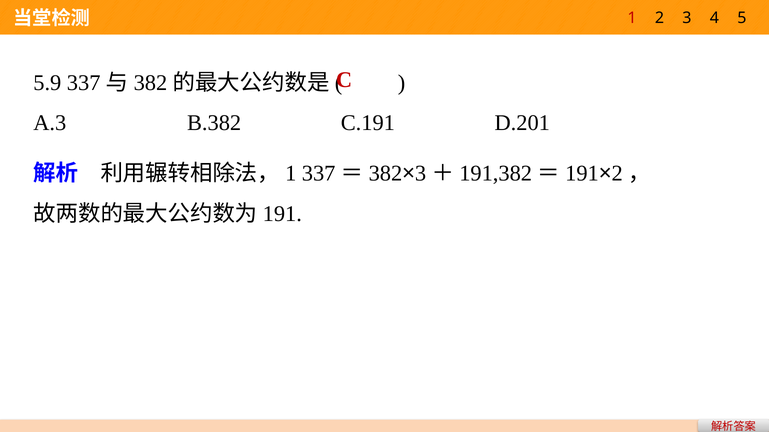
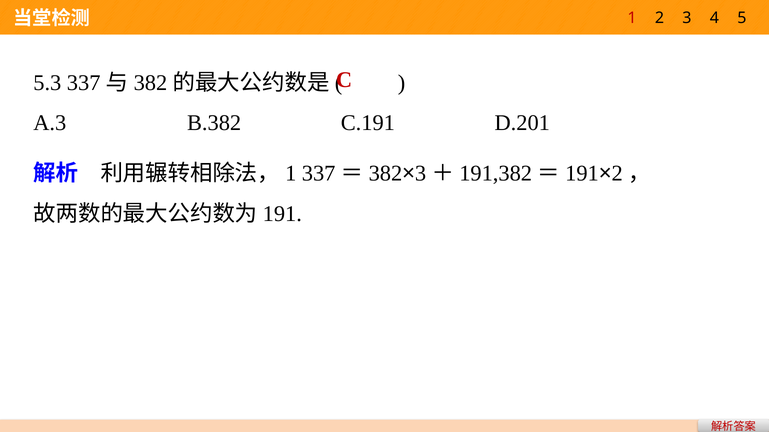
5.9: 5.9 -> 5.3 (47, 83)
